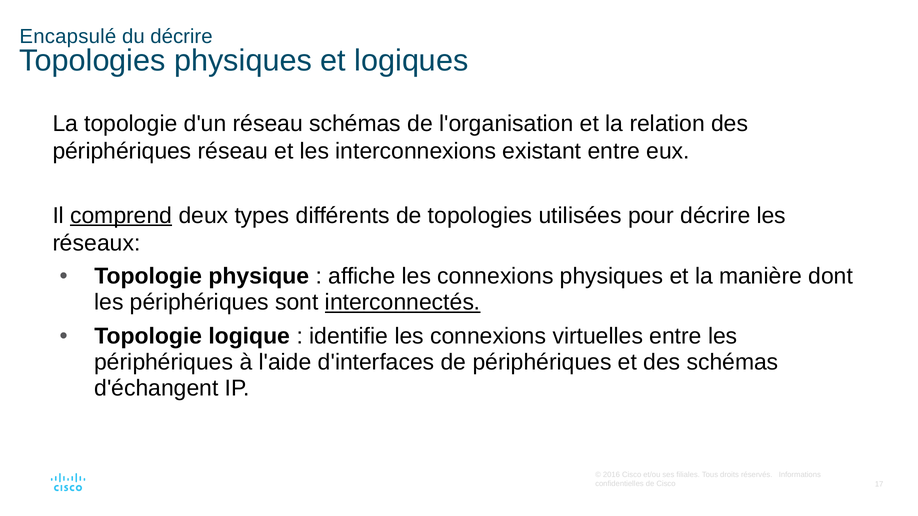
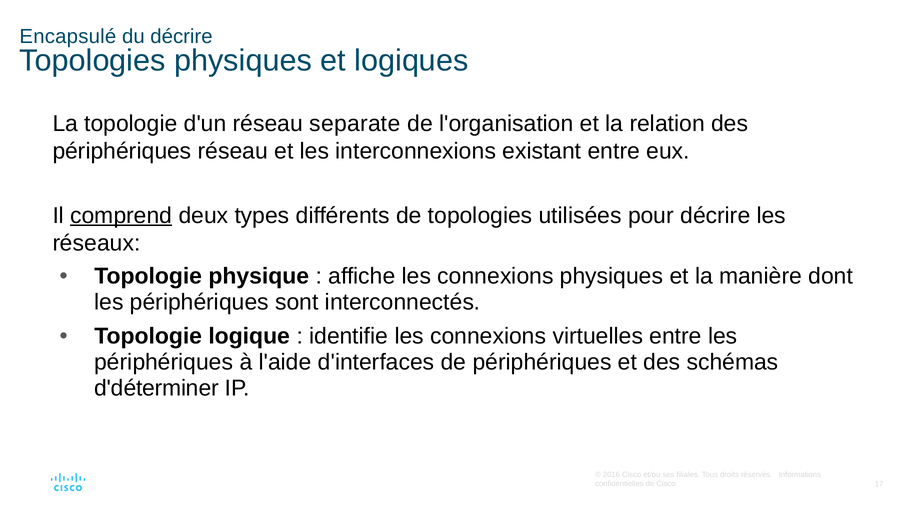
réseau schémas: schémas -> separate (355, 124)
interconnectés underline: present -> none (403, 303)
d'échangent: d'échangent -> d'déterminer (156, 389)
